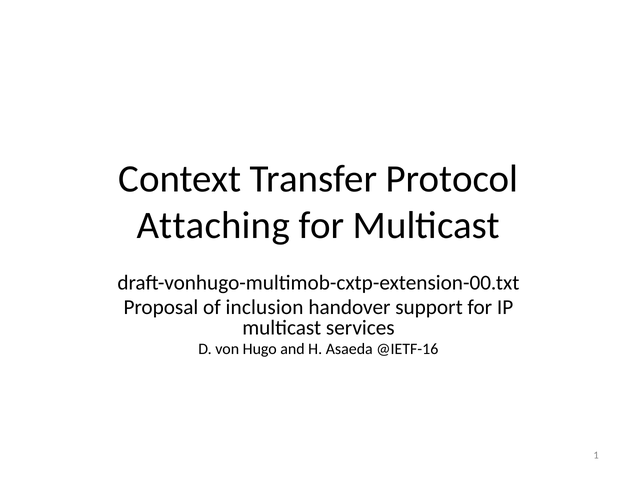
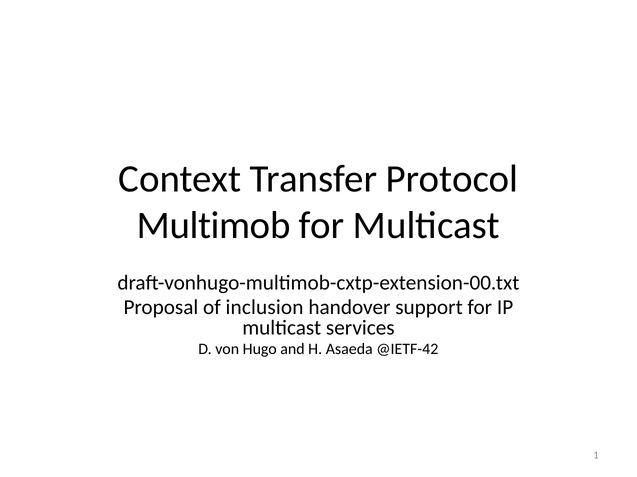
Attaching: Attaching -> Multimob (214, 226)
@IETF-16: @IETF-16 -> @IETF-42 (407, 349)
